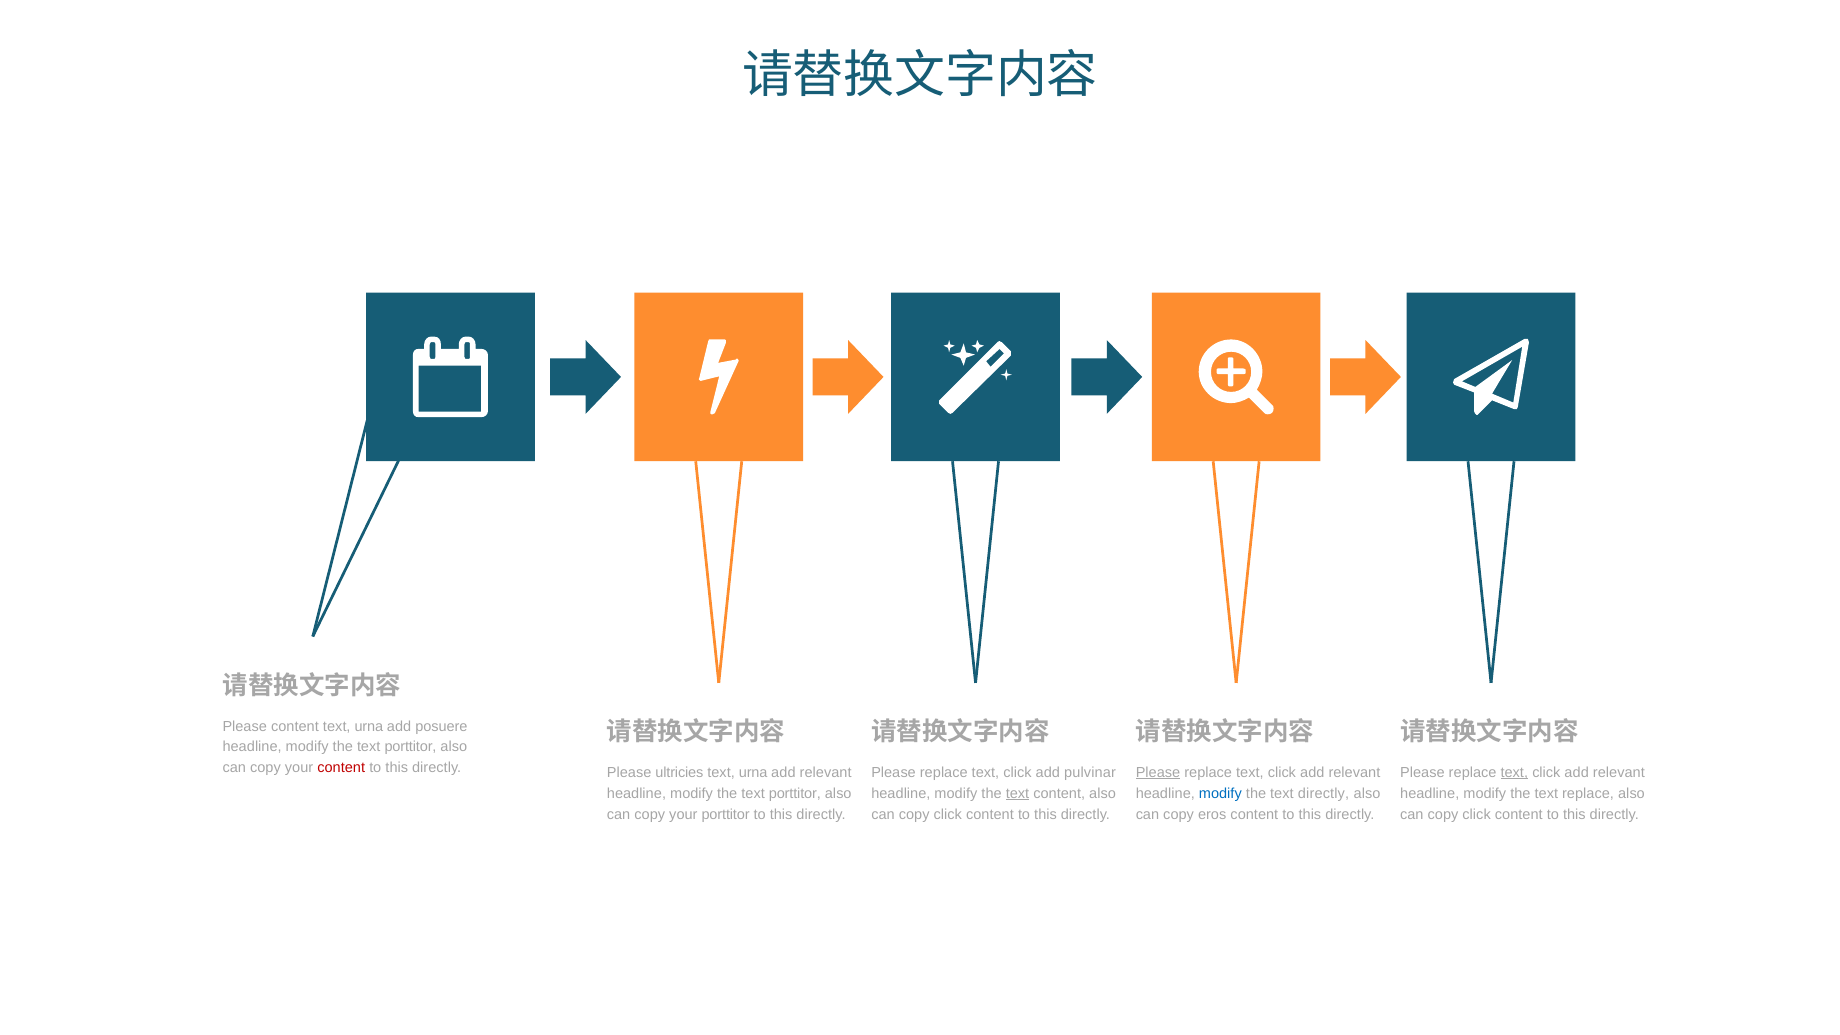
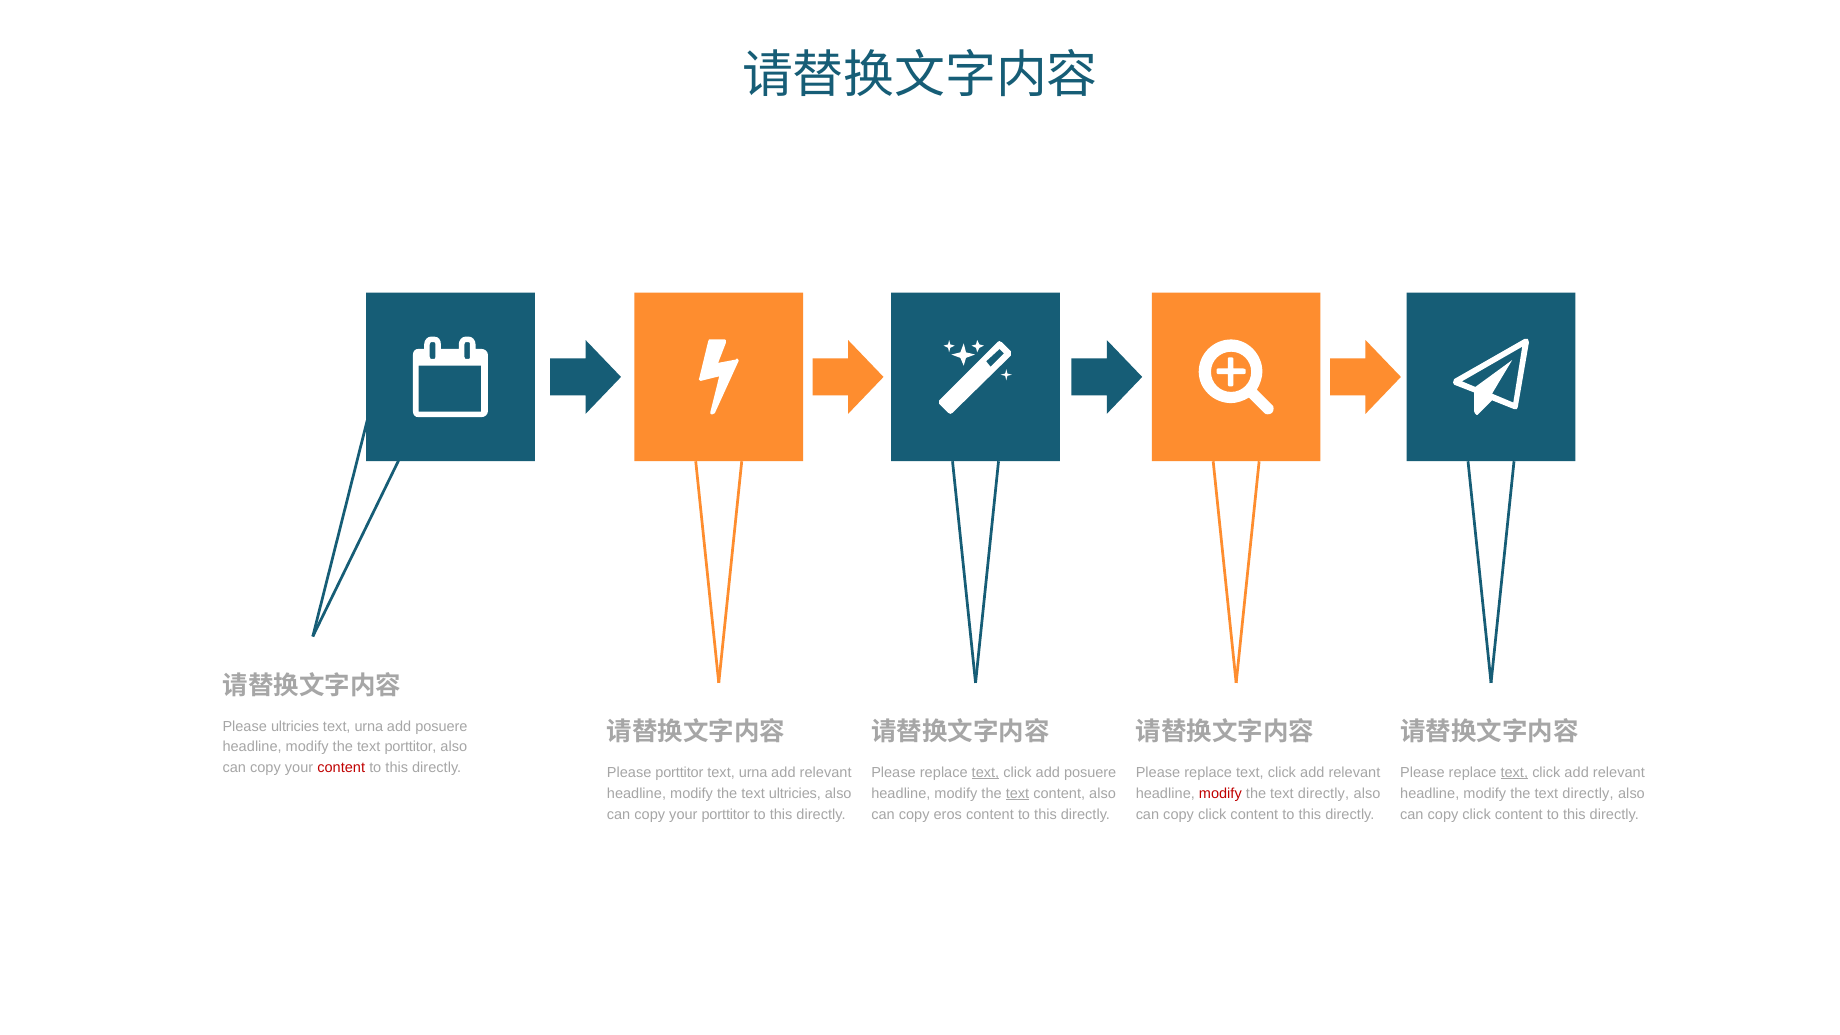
Please content: content -> ultricies (295, 726)
Please ultricies: ultricies -> porttitor (679, 773)
text underline: none -> present (985, 773)
click add pulvinar: pulvinar -> posuere (1090, 773)
Please underline: present -> none (1158, 773)
porttitor: porttitor -> ultricies (795, 793)
modify colour: blue -> red (1220, 793)
replace: replace -> directly (1588, 793)
click: click -> eros (948, 814)
eros: eros -> click (1212, 814)
